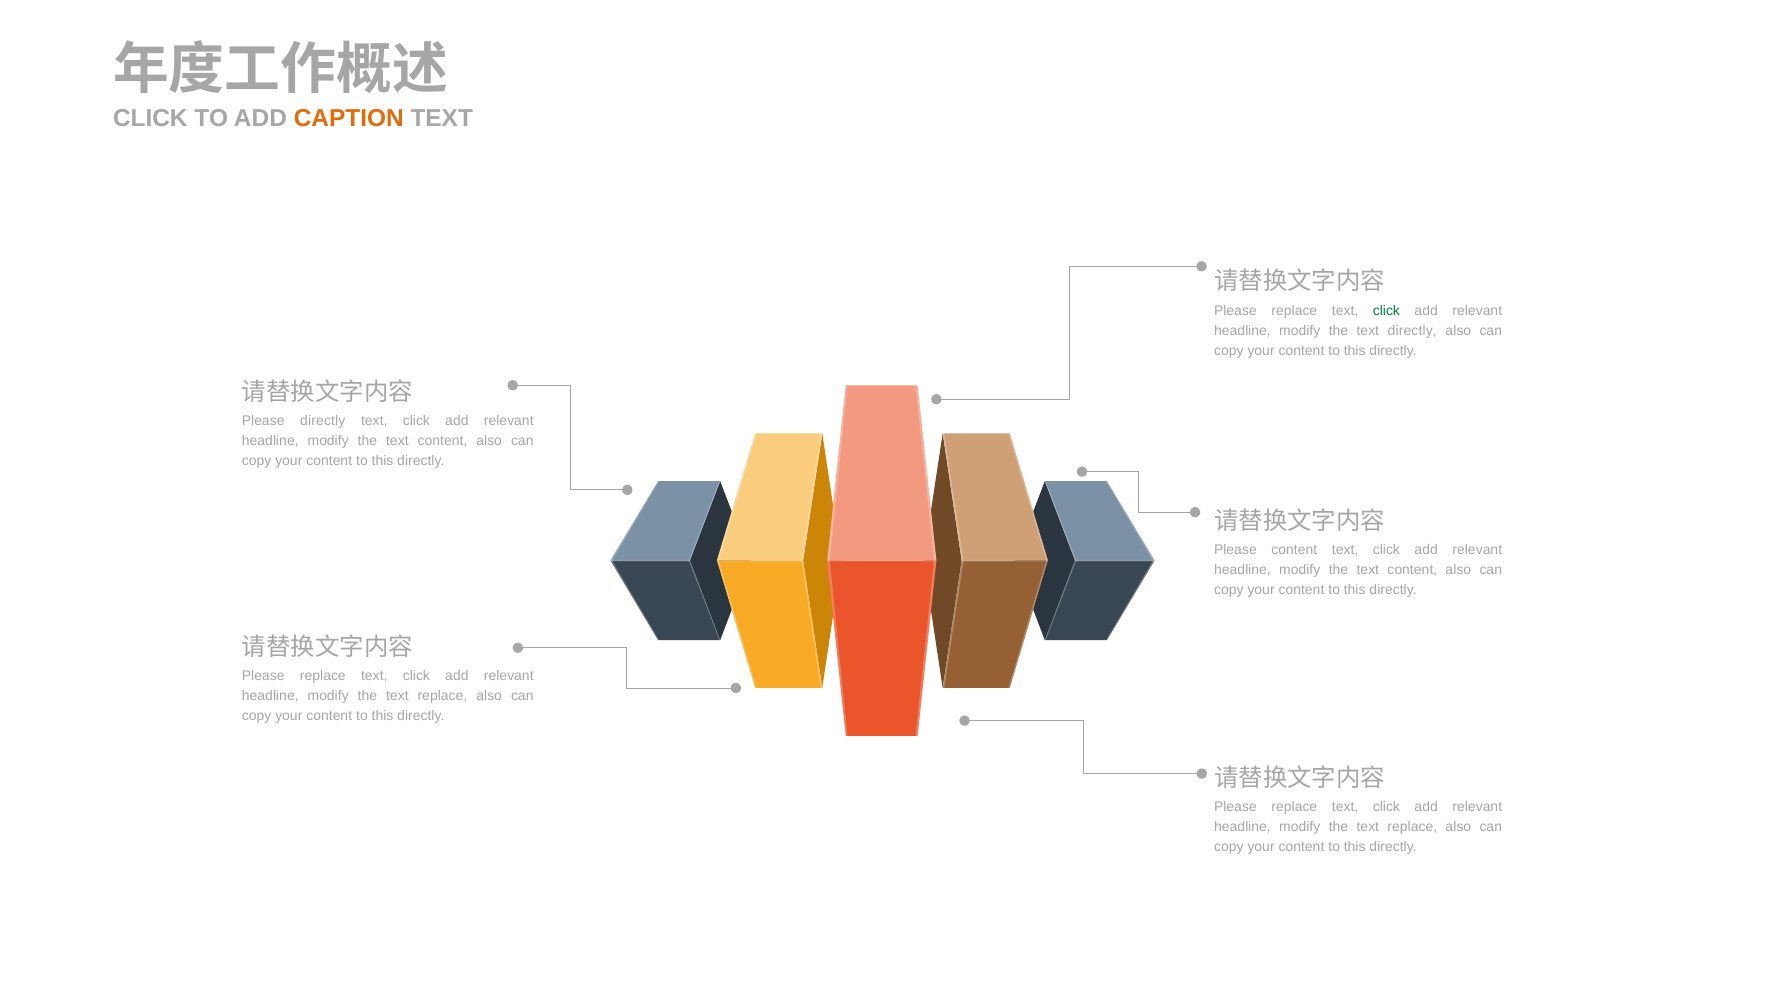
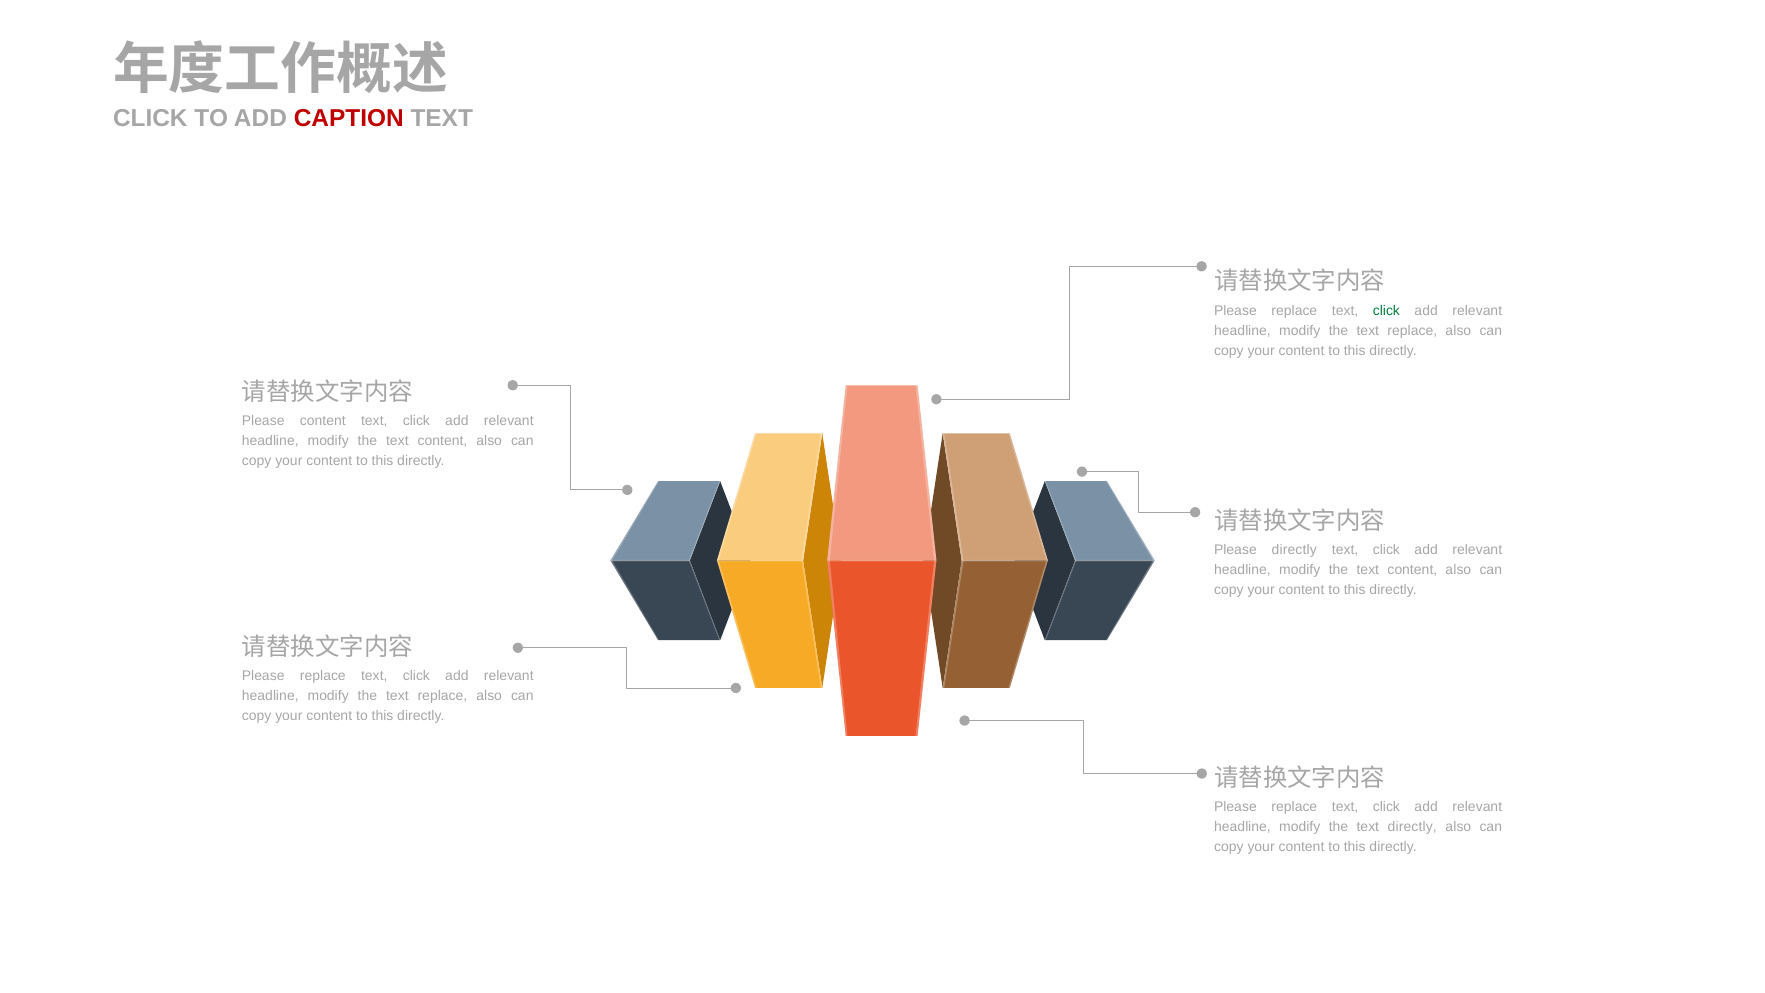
CAPTION colour: orange -> red (349, 118)
directly: directly -> replace (1412, 331)
Please directly: directly -> content (323, 421)
Please content: content -> directly (1294, 550)
replace: replace -> directly (1412, 827)
